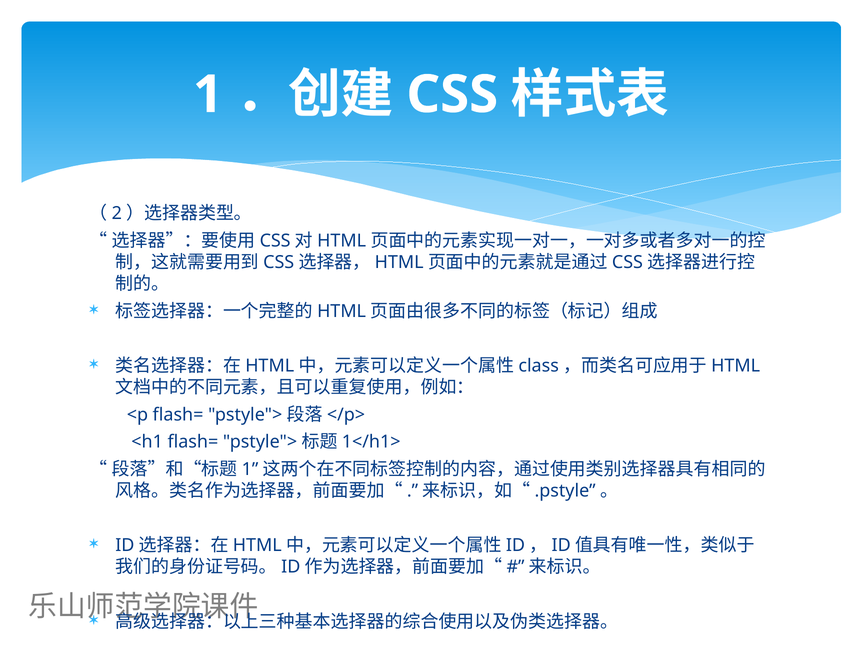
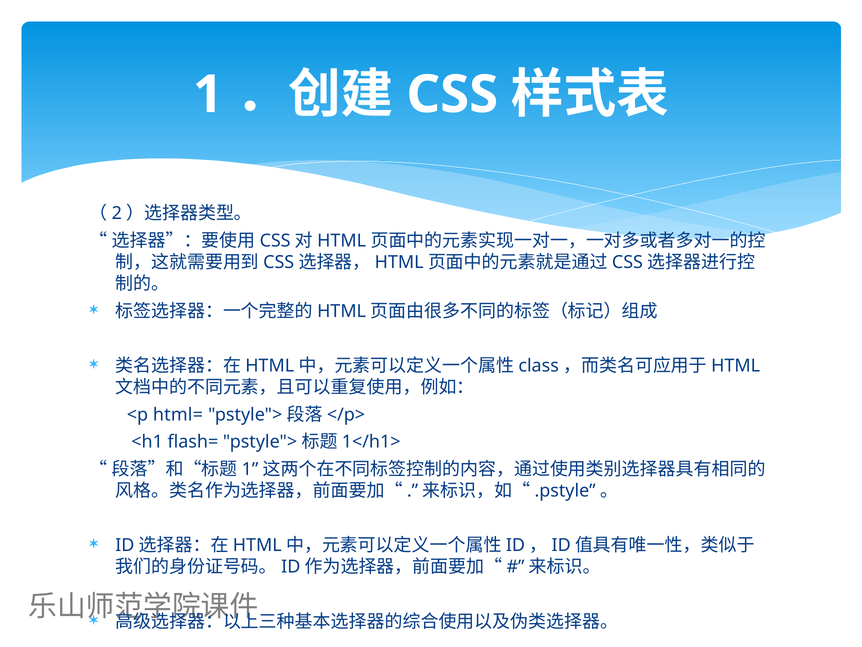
<p flash=: flash= -> html= (178, 414)
